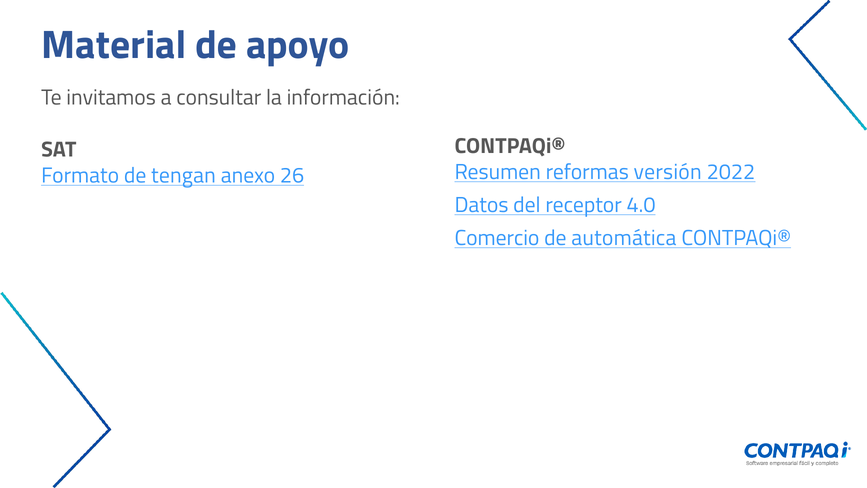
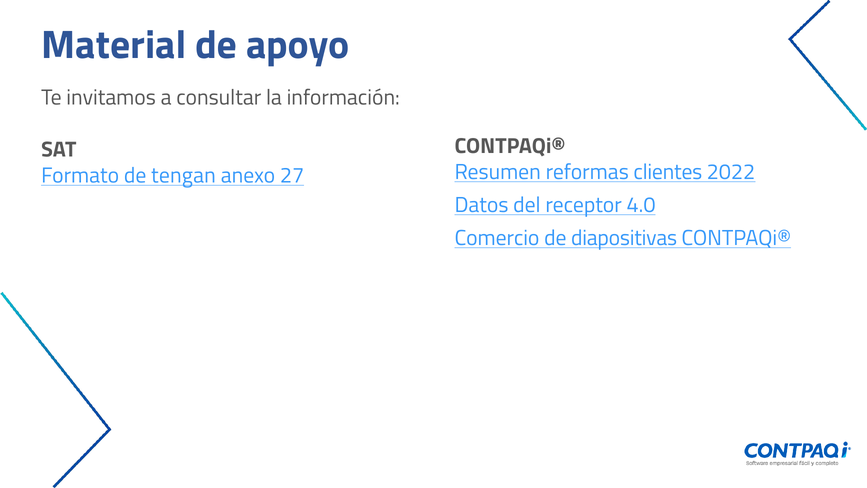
versión: versión -> clientes (668, 172)
26: 26 -> 27 (292, 175)
automática: automática -> diapositivas (624, 238)
